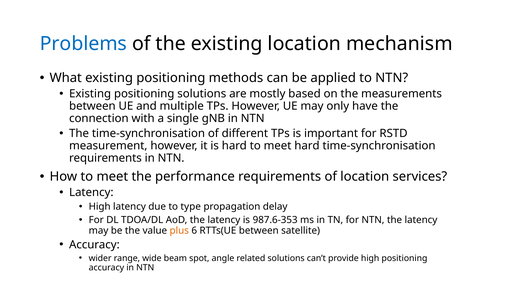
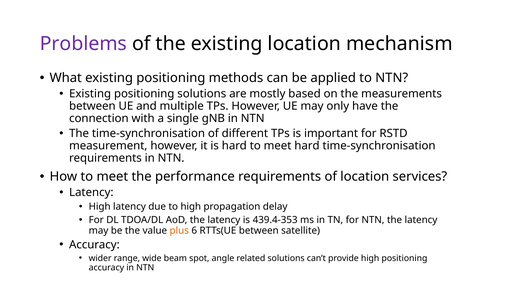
Problems colour: blue -> purple (83, 44)
to type: type -> high (191, 207)
987.6-353: 987.6-353 -> 439.4-353 (275, 220)
